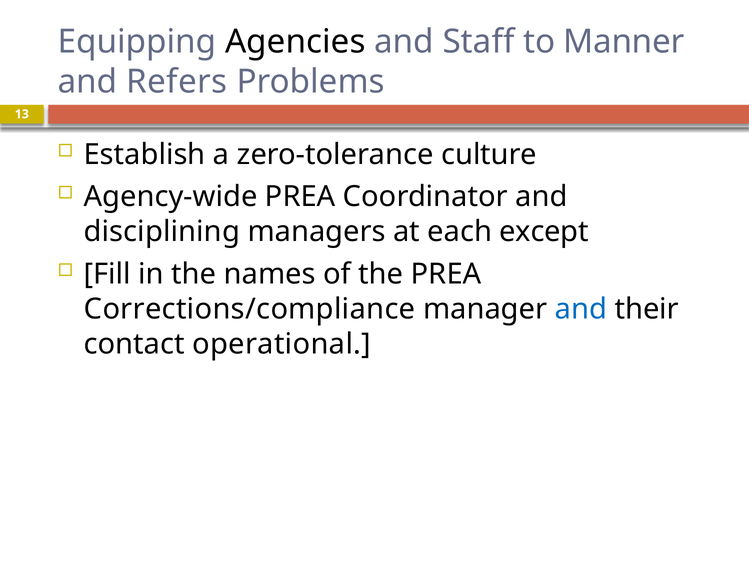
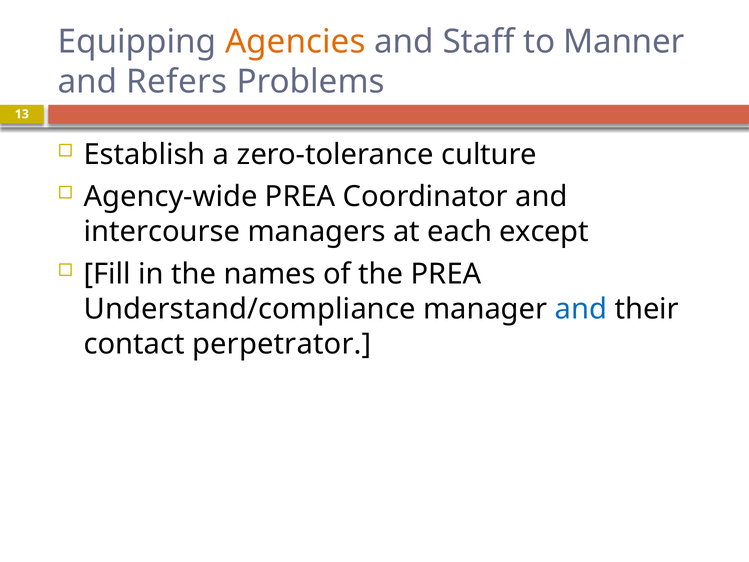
Agencies colour: black -> orange (295, 42)
disciplining: disciplining -> intercourse (162, 232)
Corrections/compliance: Corrections/compliance -> Understand/compliance (250, 309)
operational: operational -> perpetrator (282, 344)
